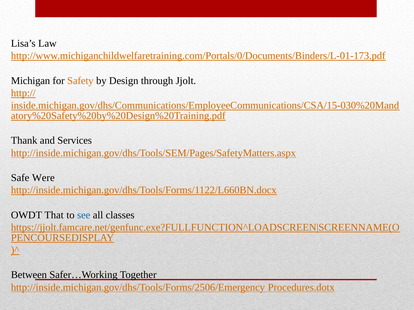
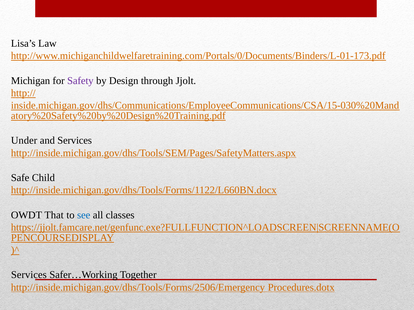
Safety colour: orange -> purple (80, 81)
Thank: Thank -> Under (24, 141)
Were: Were -> Child (43, 178)
Between: Between -> Services (29, 275)
